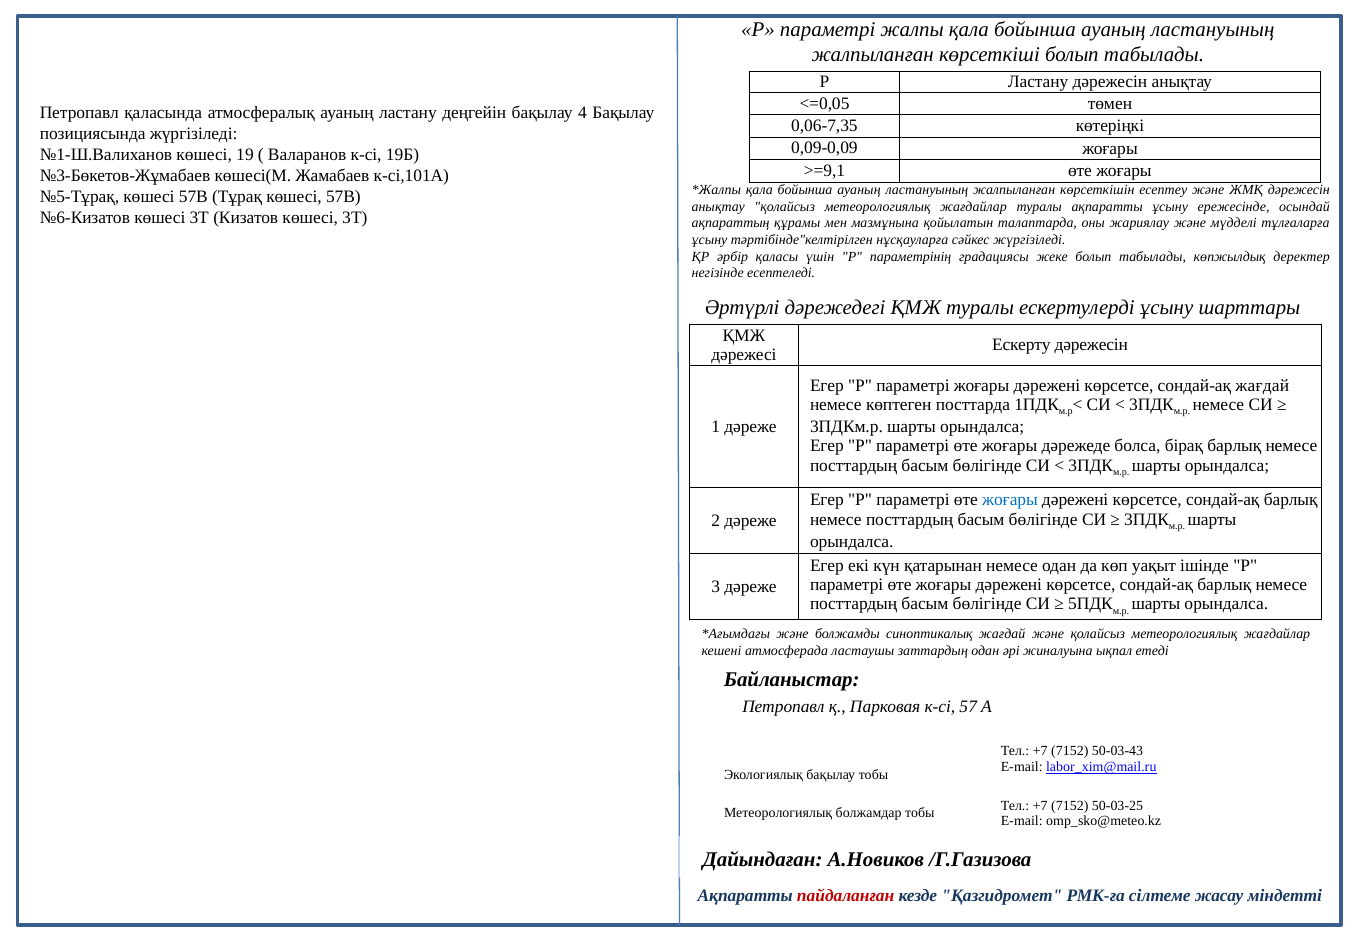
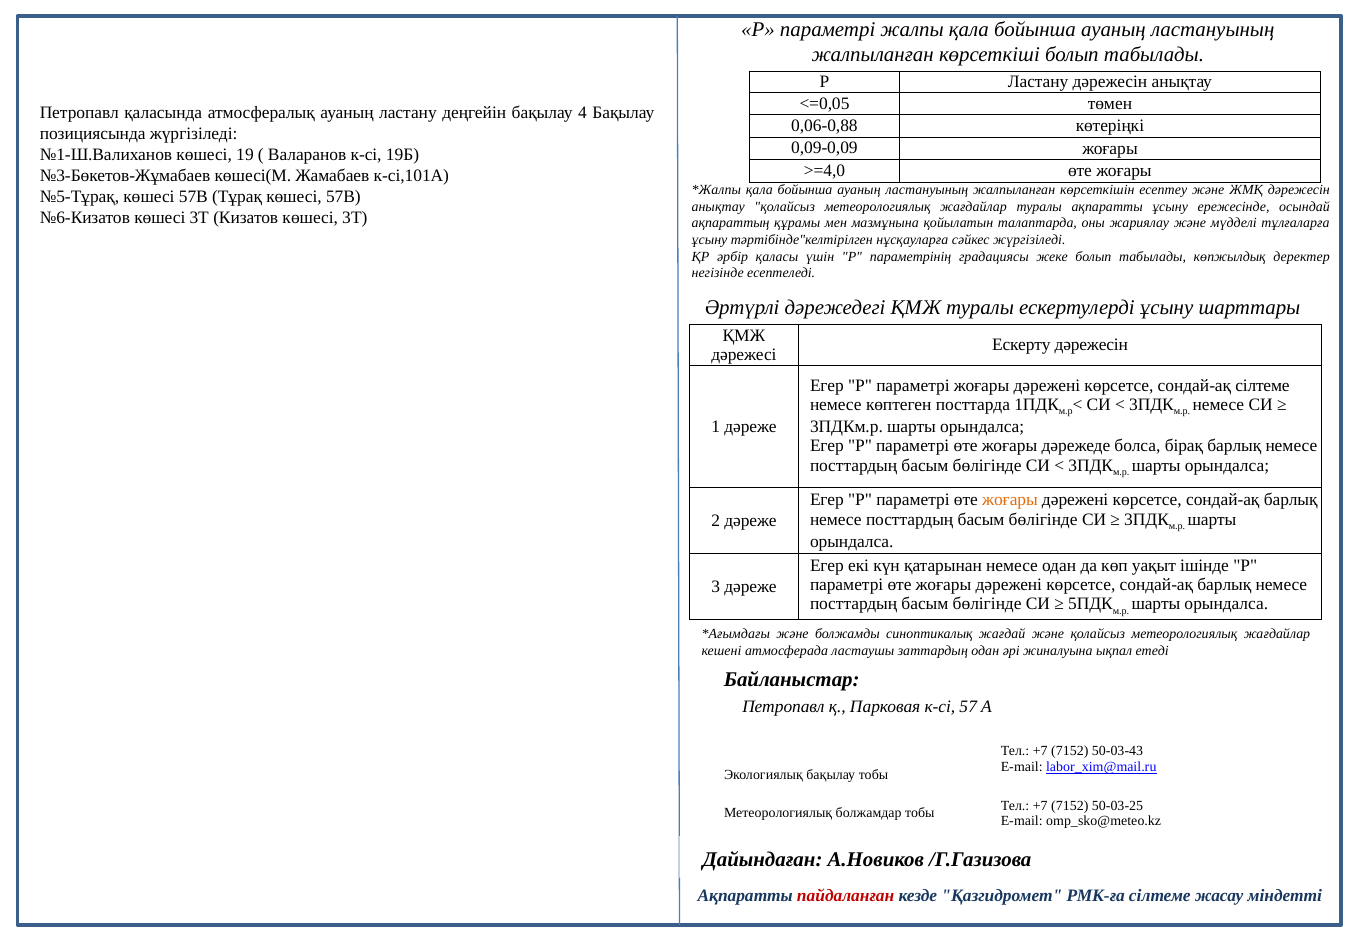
0,06-7,35: 0,06-7,35 -> 0,06-0,88 (824, 126)
>=9,1: >=9,1 -> >=4,0 (824, 171)
сондай-ақ жағдай: жағдай -> сілтеме (1262, 386)
жоғары colour: blue -> orange (1010, 500)
